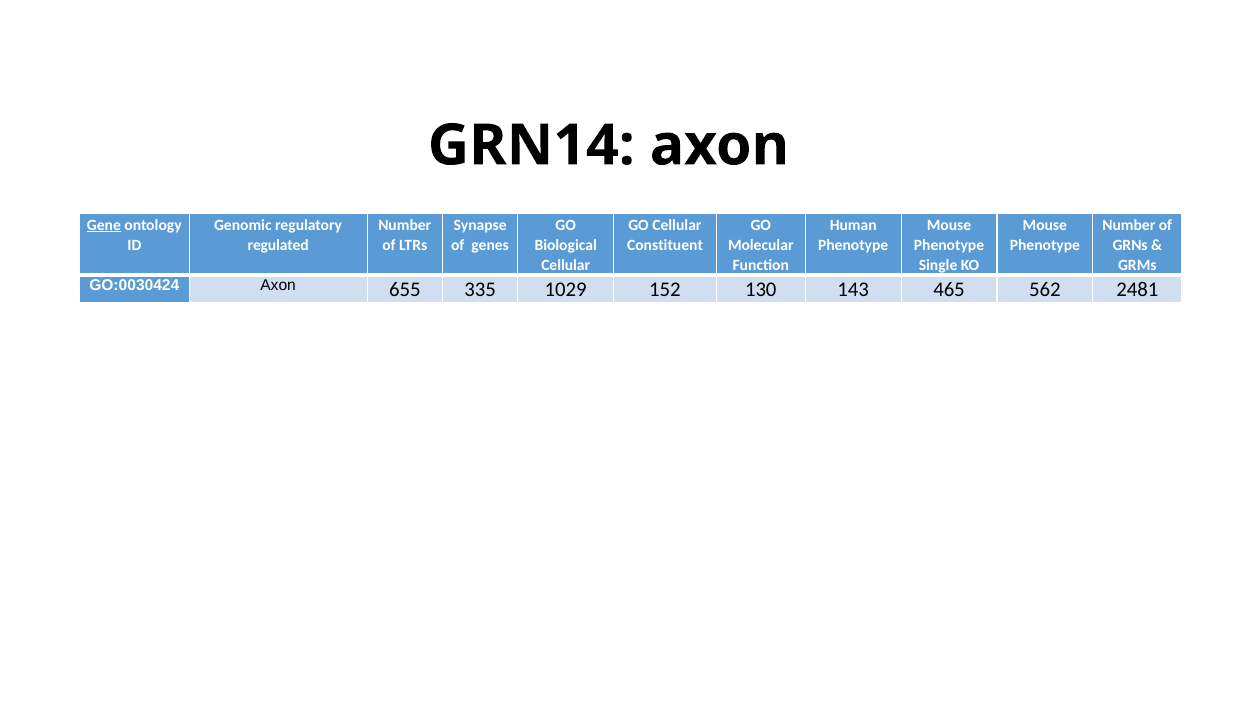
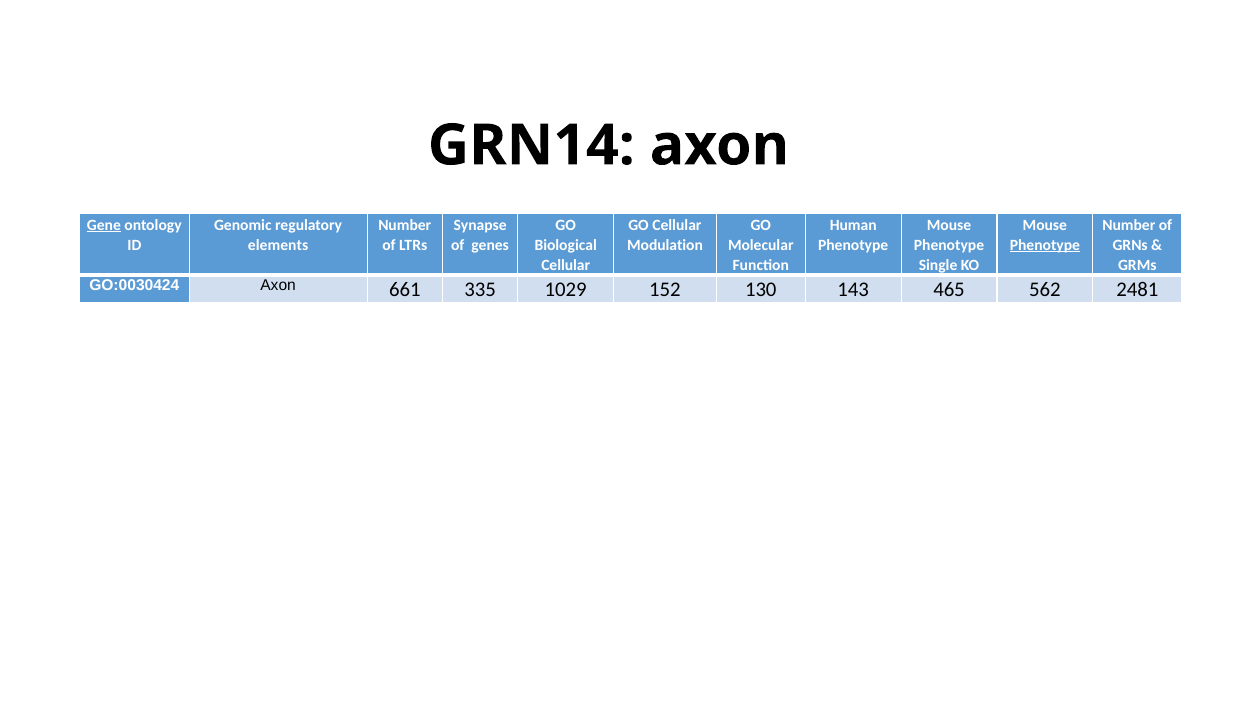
regulated: regulated -> elements (278, 245)
Constituent: Constituent -> Modulation (665, 245)
Phenotype underline: none -> present (1045, 245)
655: 655 -> 661 (405, 290)
